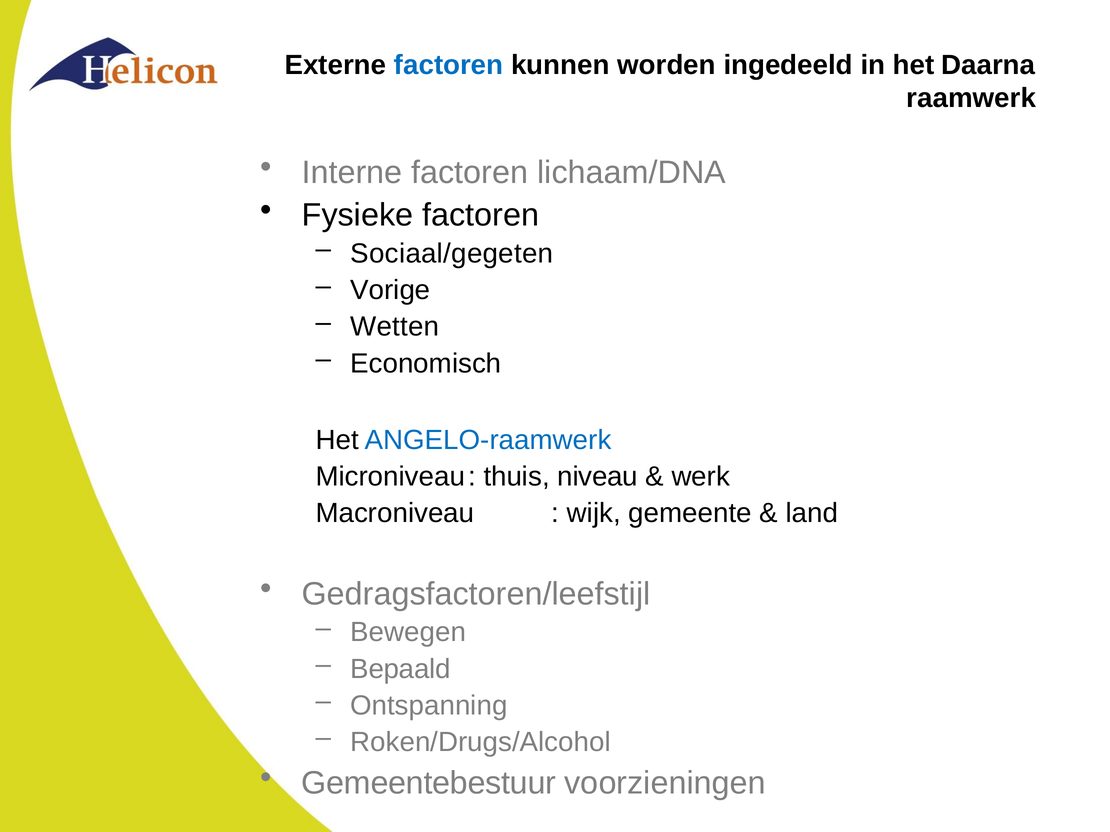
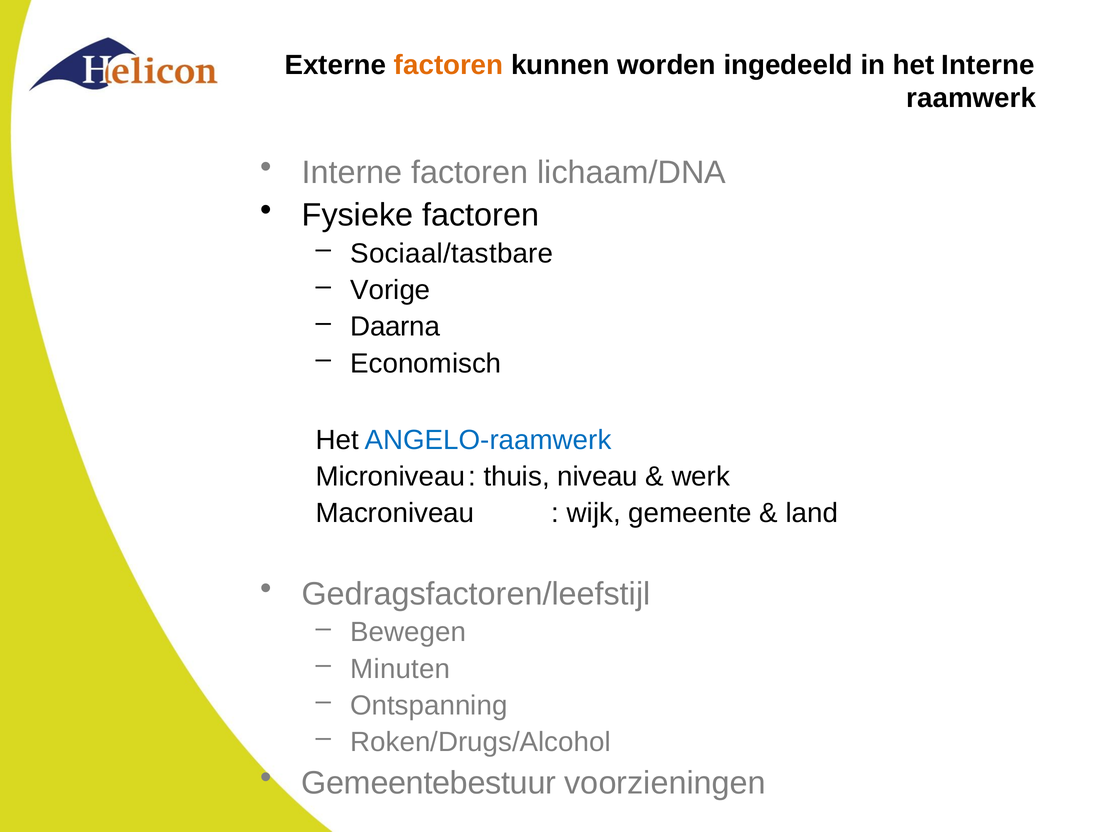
factoren colour: blue -> orange (449, 65)
het Daarna: Daarna -> Interne (988, 65)
Sociaal/gegeten: Sociaal/gegeten -> Sociaal/tastbare (452, 254)
Wetten: Wetten -> Daarna (395, 327)
Bepaald: Bepaald -> Minuten (400, 669)
